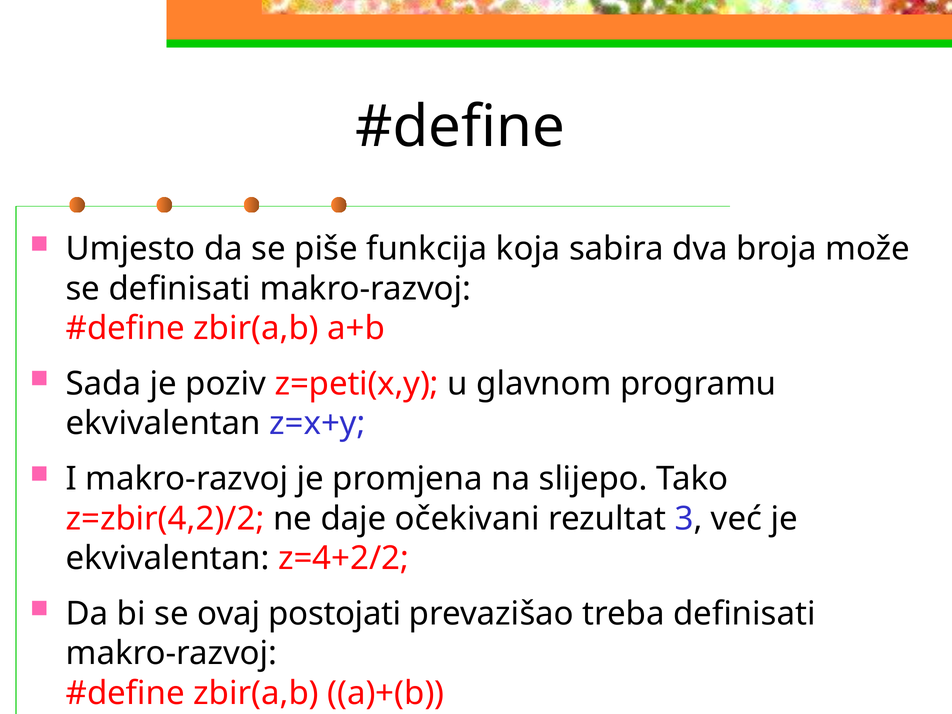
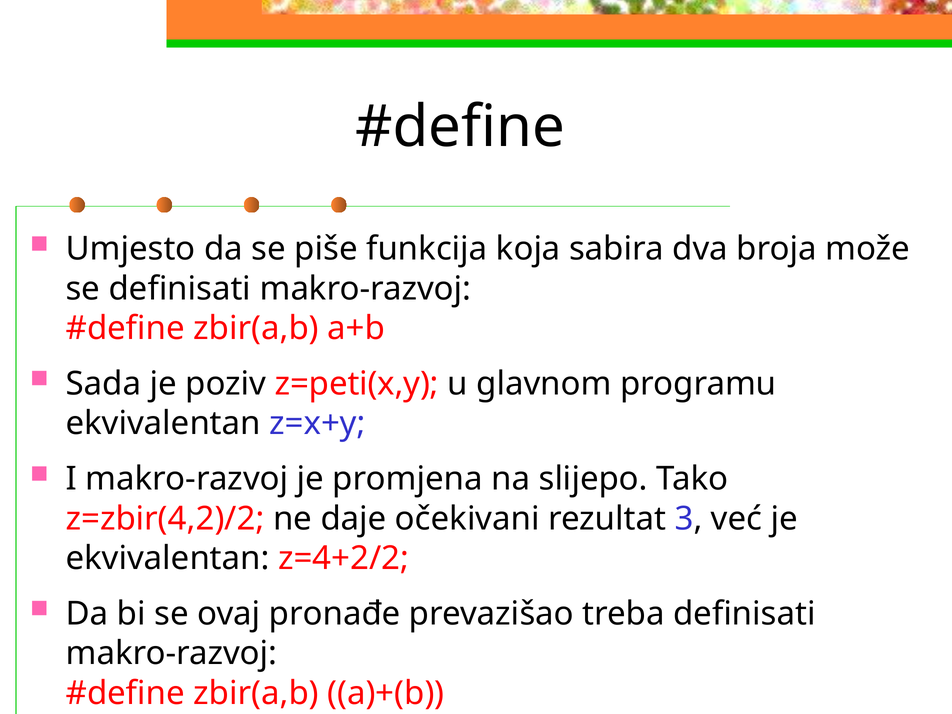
postojati: postojati -> pronađe (335, 614)
